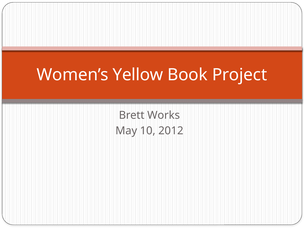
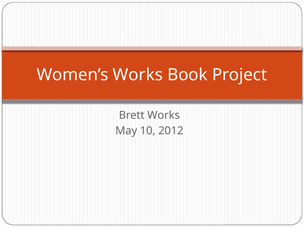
Women’s Yellow: Yellow -> Works (138, 75)
